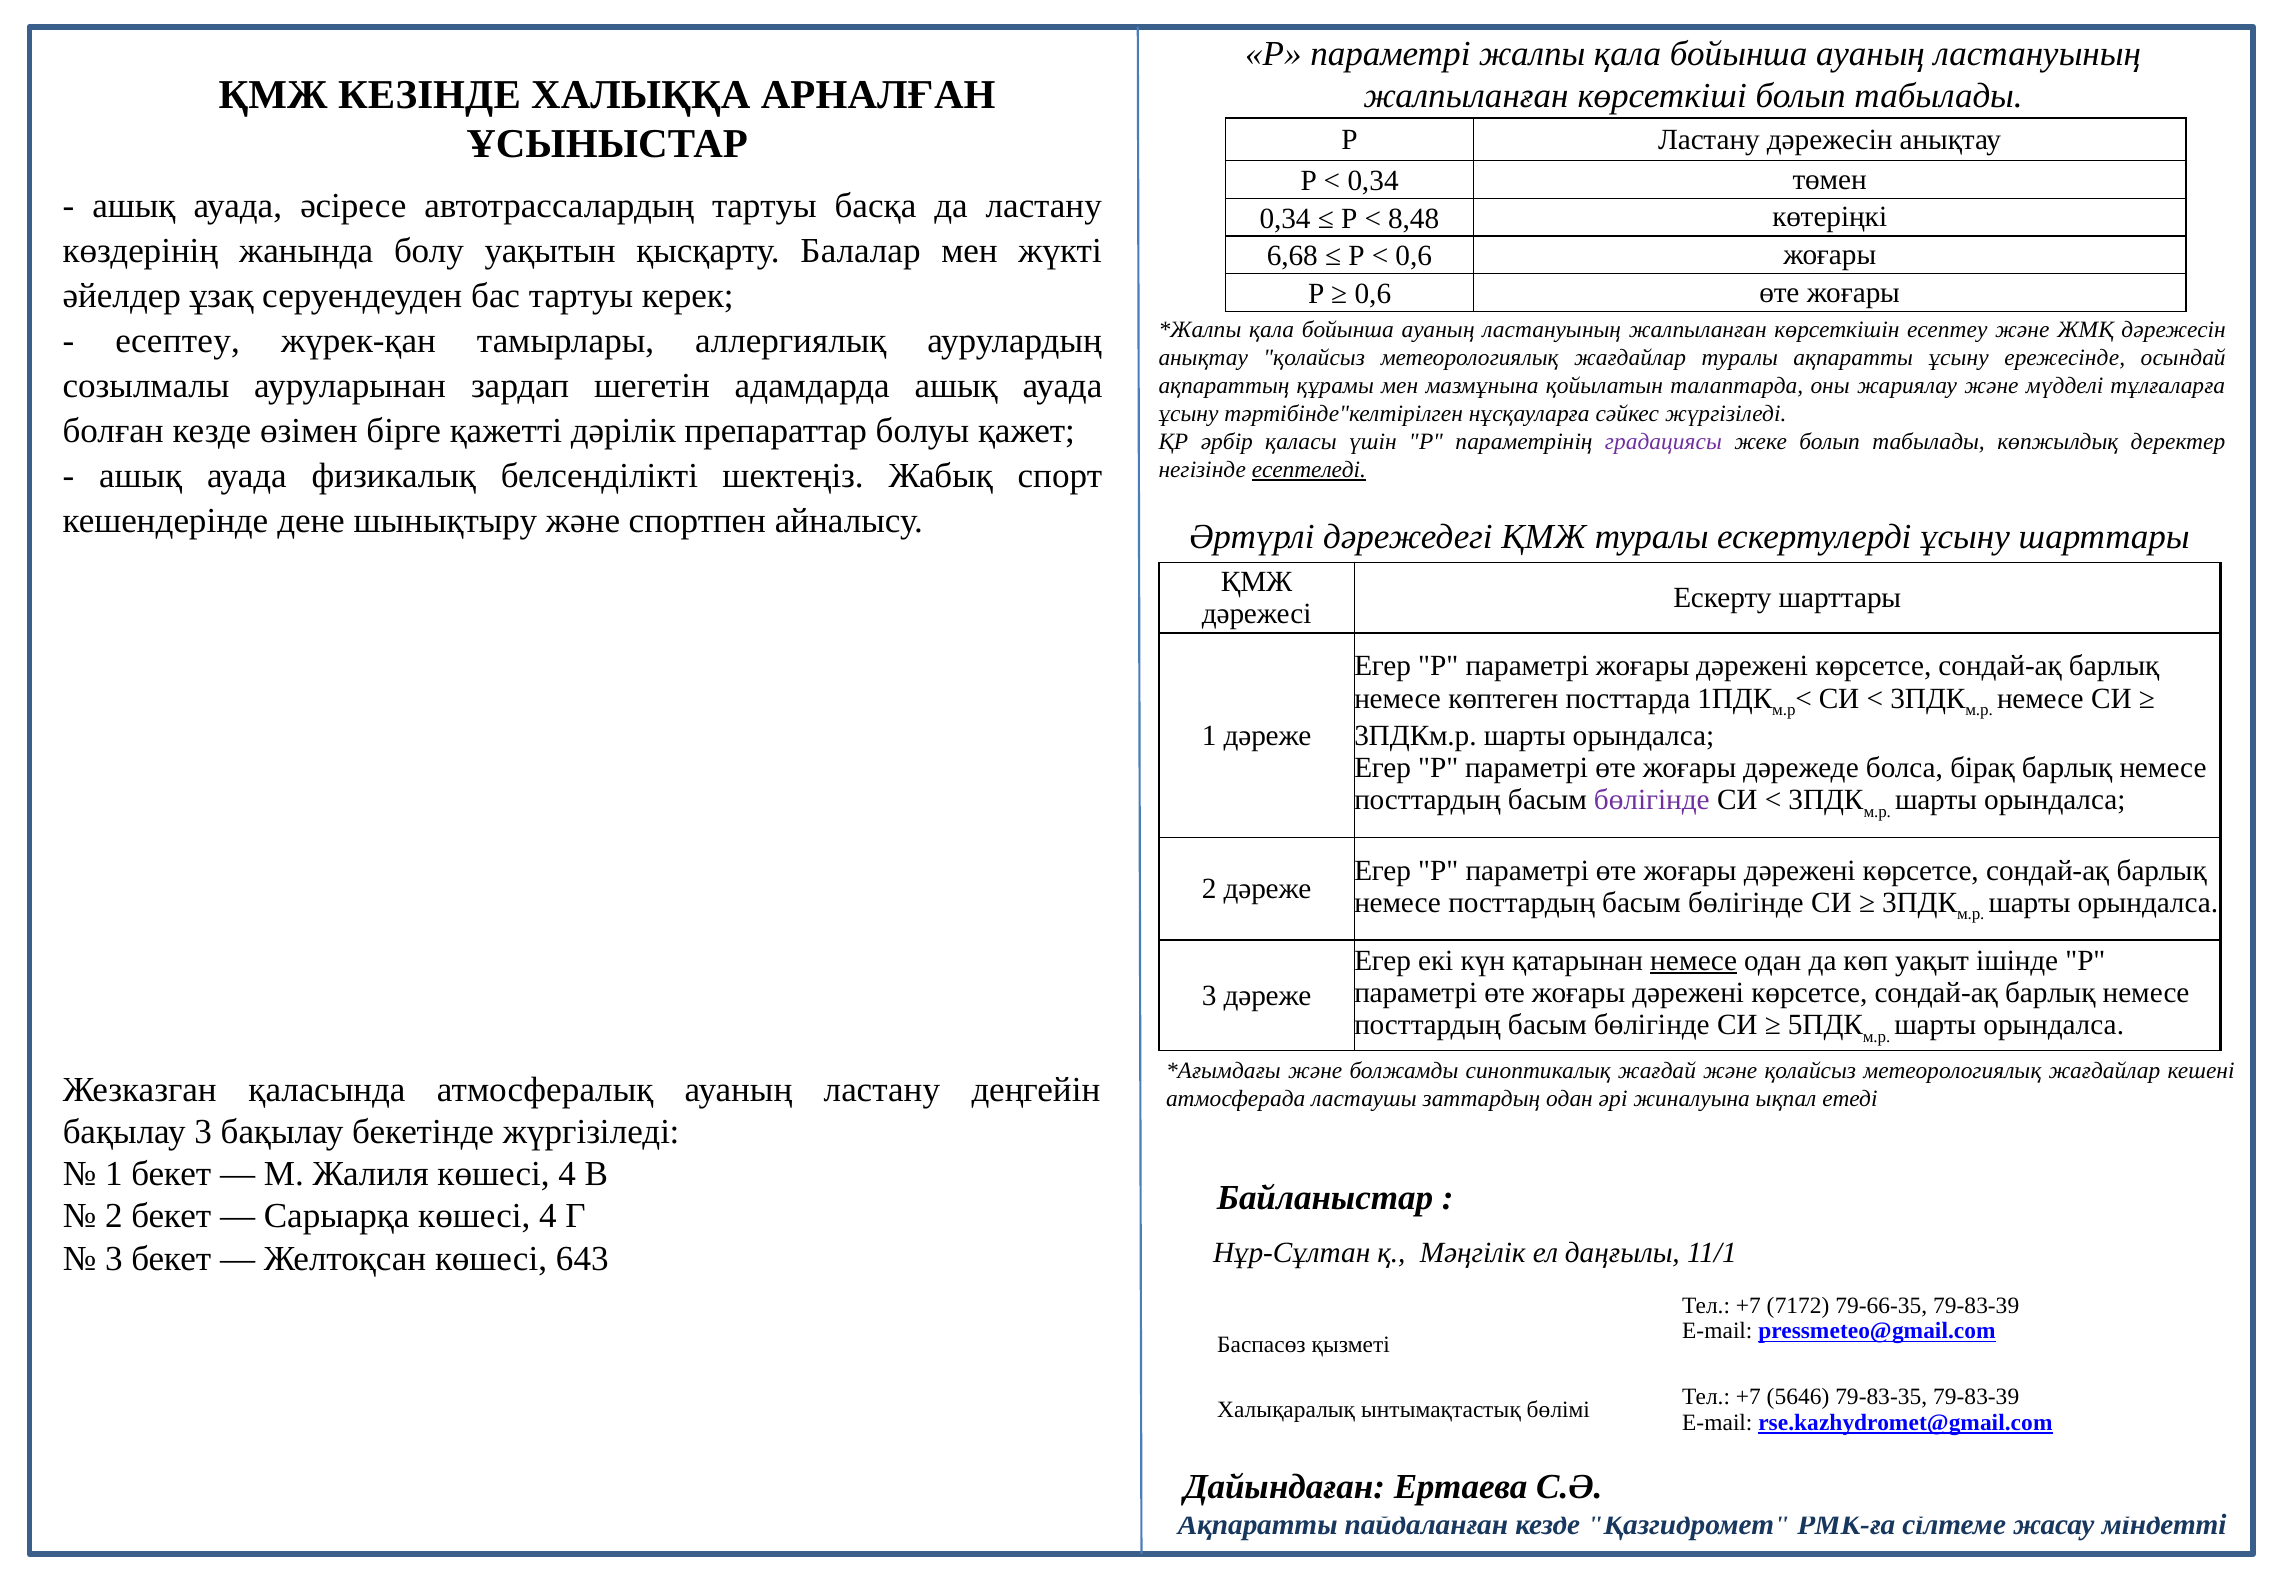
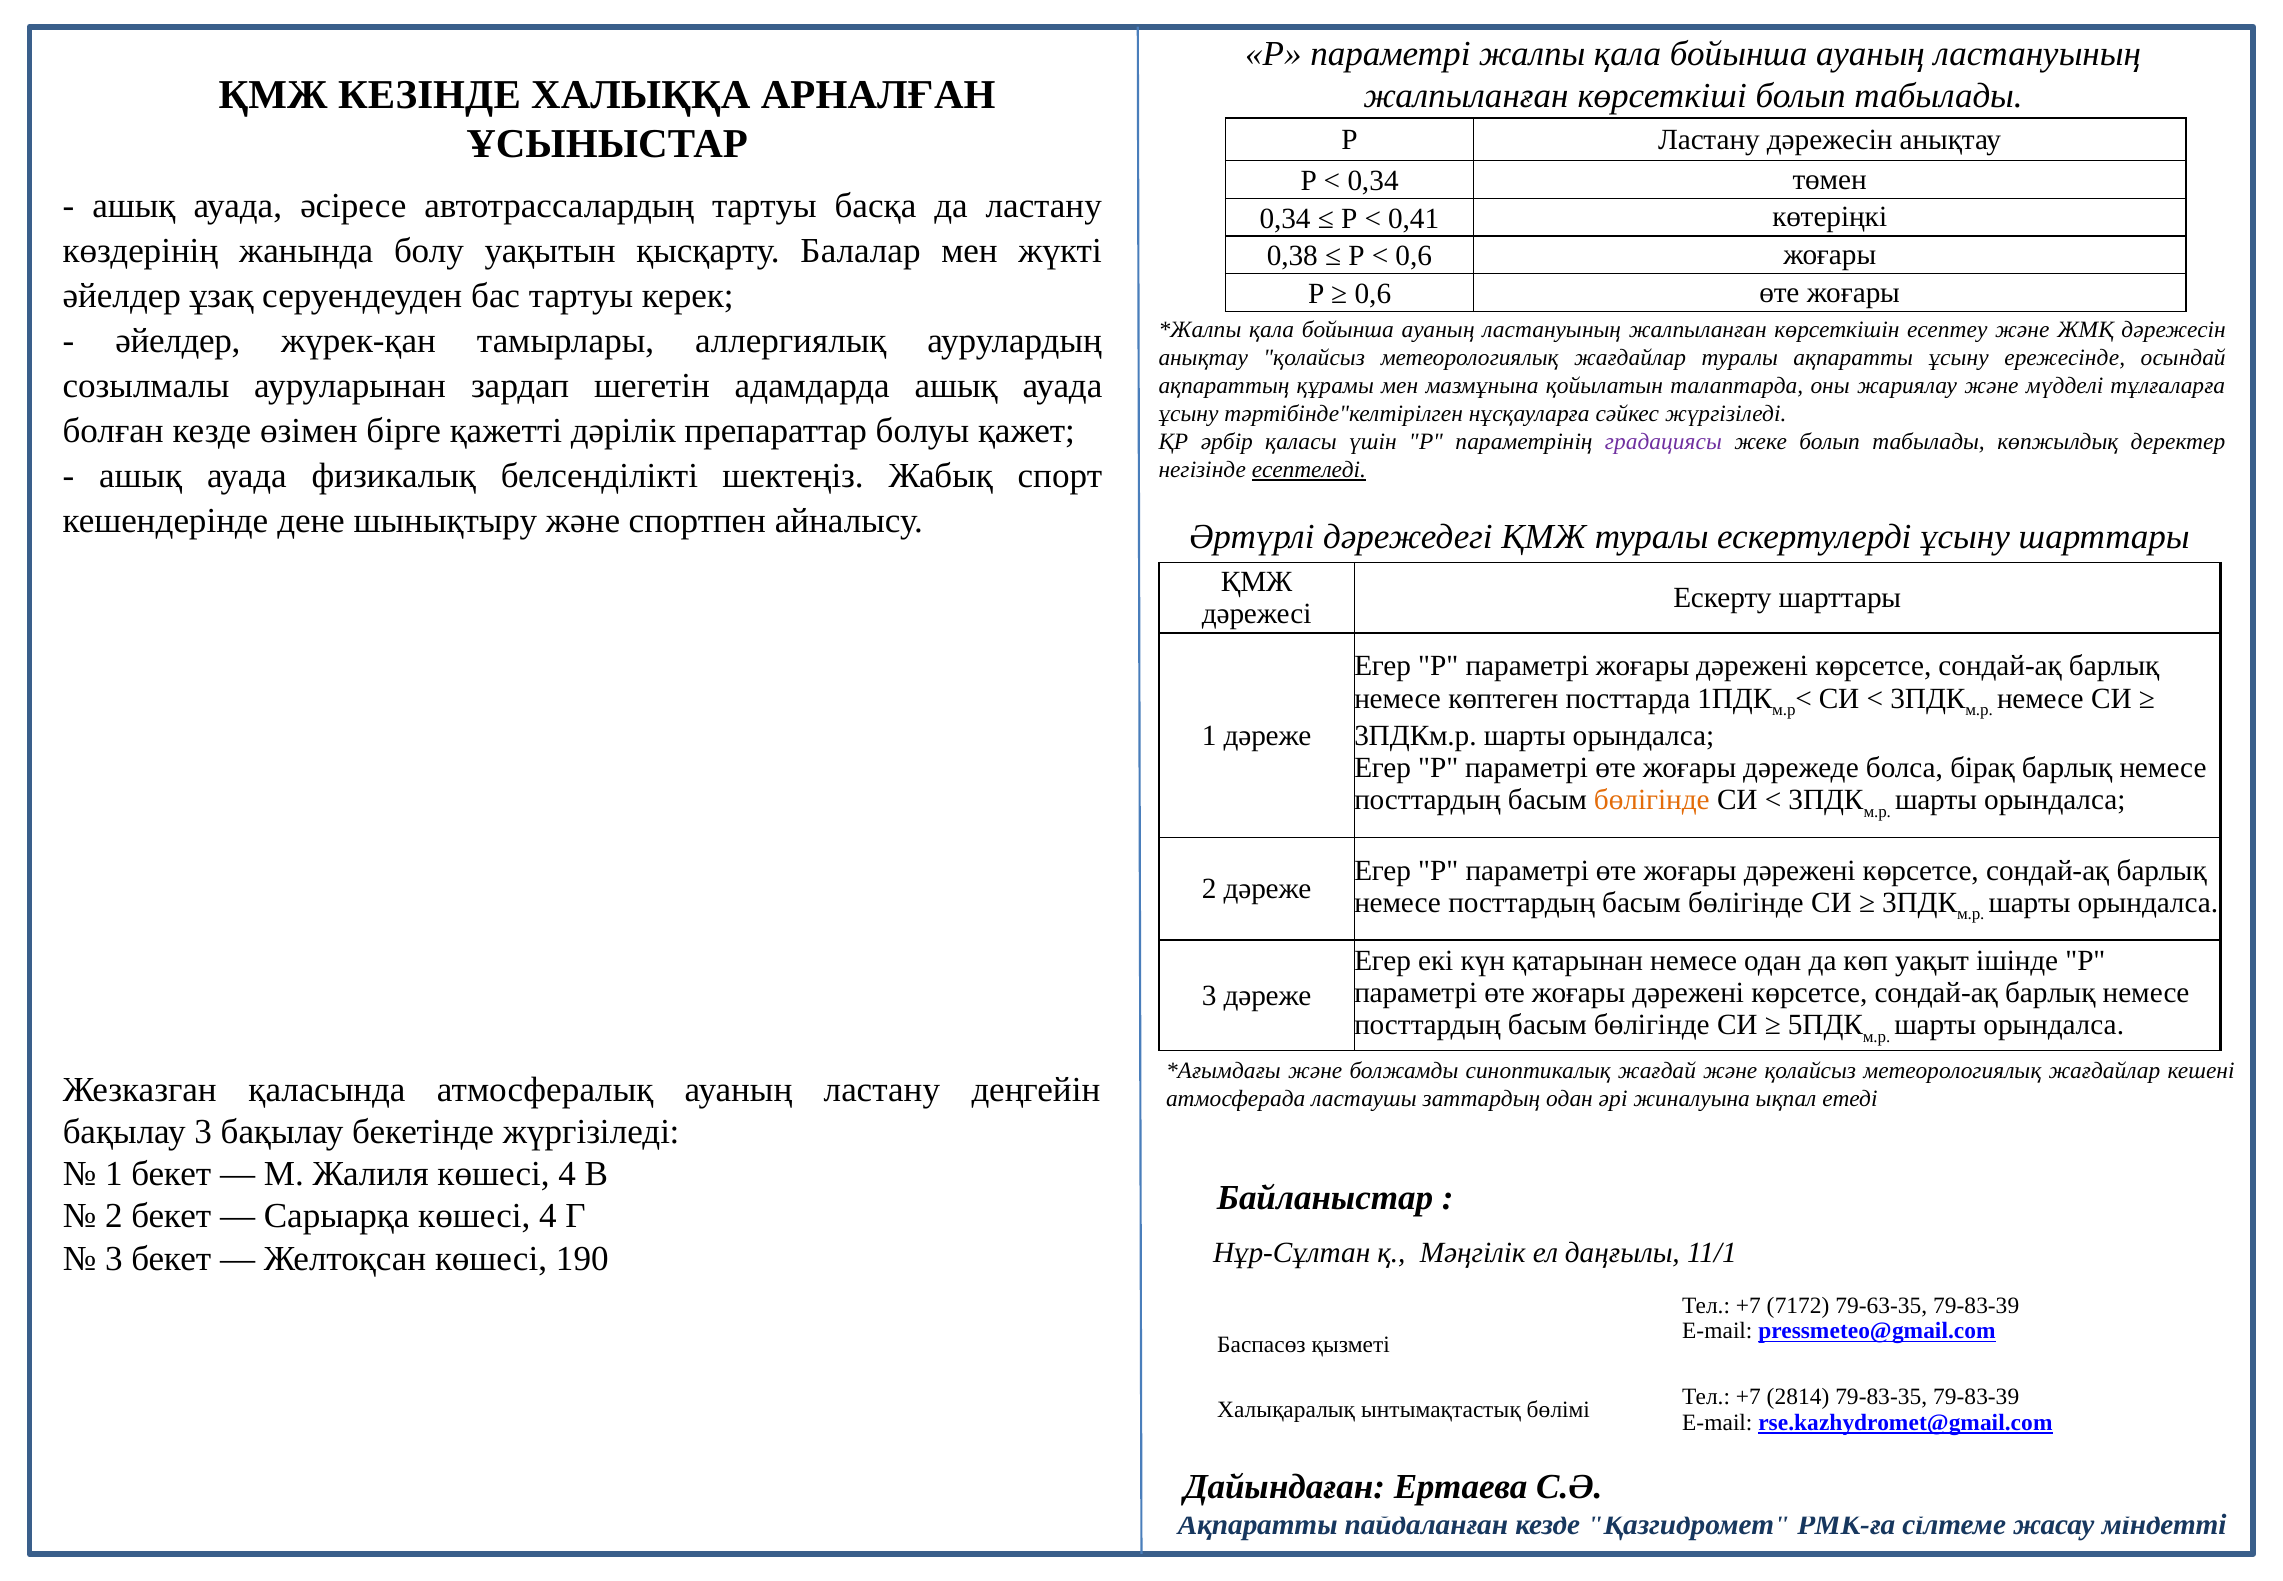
8,48: 8,48 -> 0,41 (1414, 218)
6,68: 6,68 -> 0,38 (1292, 256)
есептеу: есептеу -> әйелдер (178, 341)
бөлігінде colour: purple -> orange (1652, 800)
немесе underline: present -> none (1694, 960)
643: 643 -> 190 (582, 1258)
79-66-35: 79-66-35 -> 79-63-35 (1881, 1305)
5646: 5646 -> 2814 (1798, 1396)
